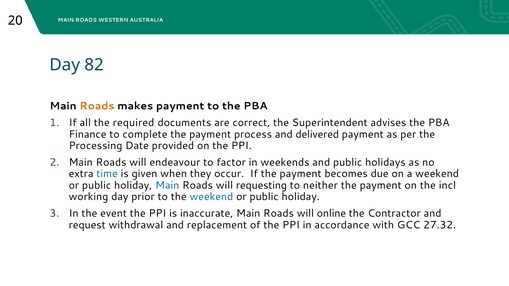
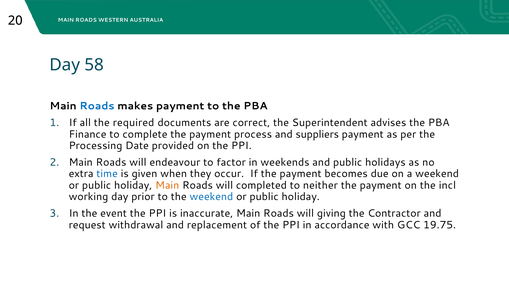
82: 82 -> 58 (94, 65)
Roads colour: orange -> blue (97, 106)
delivered: delivered -> suppliers (317, 134)
Main colour: blue -> orange (167, 185)
requesting: requesting -> completed (261, 185)
online: online -> giving (331, 214)
27.32: 27.32 -> 19.75 (440, 225)
